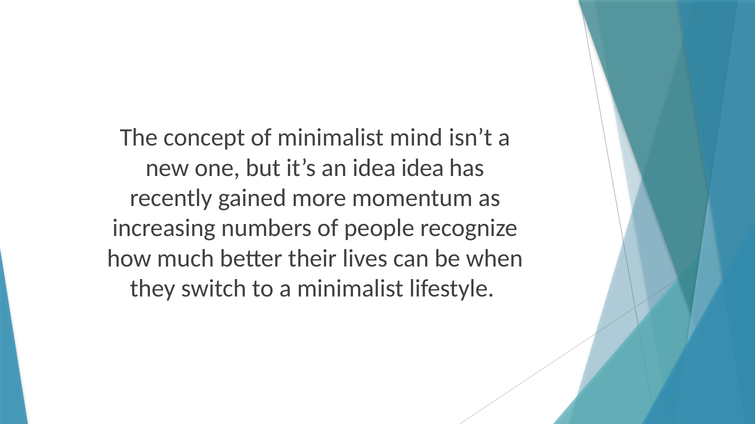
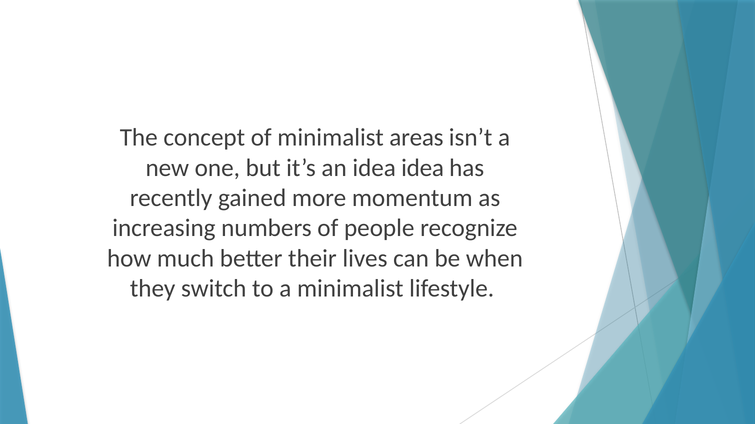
mind: mind -> areas (416, 138)
